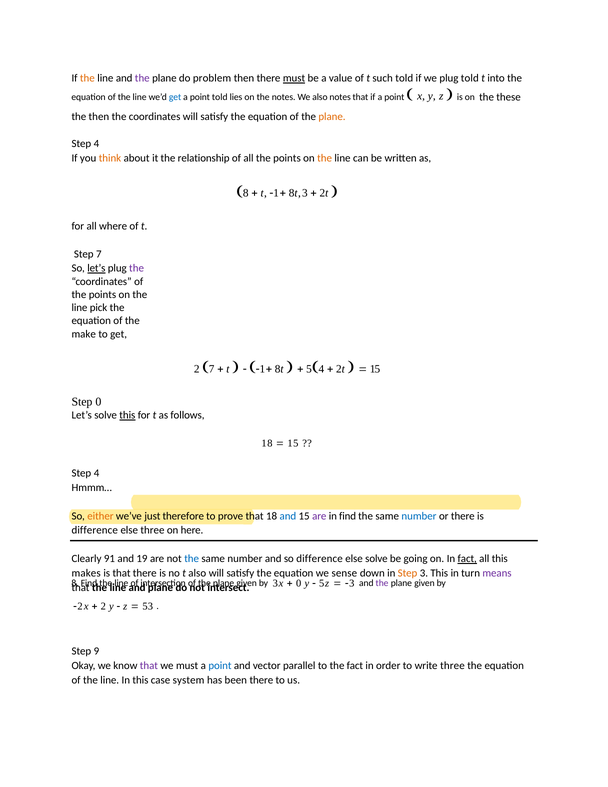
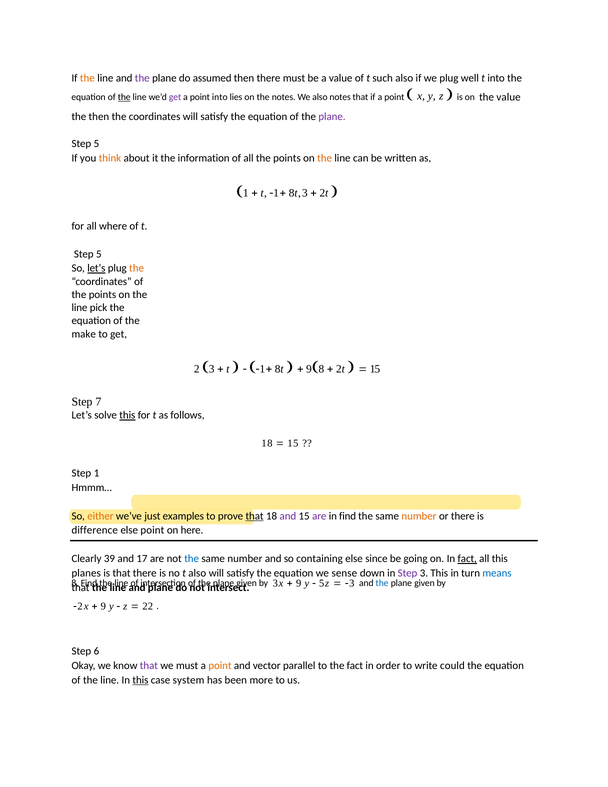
problem: problem -> assumed (212, 78)
must underline: present -> none (294, 78)
such told: told -> also (404, 78)
plug told: told -> well (470, 78)
the underline: none -> present (124, 97)
get colour: blue -> purple (175, 97)
point told: told -> into (220, 97)
the these: these -> value (509, 97)
plane colour: orange -> purple (332, 117)
4: 4 -> 5 (96, 144)
relationship: relationship -> information (204, 158)
8: 8 -> 1 (246, 193)
7: 7 -> 5 (99, 254)
the colour: purple -> orange (137, 268)
7: 7 -> 3 (212, 369)
5: 5 -> 9 (309, 369)
4: 4 -> 8 (321, 369)
Step 0: 0 -> 7 (98, 402)
4: 4 -> 1 (97, 473)
therefore: therefore -> examples (183, 516)
that underline: none -> present (255, 516)
and colour: blue -> purple (288, 516)
number colour: blue -> orange (419, 516)
else three: three -> point (152, 530)
91: 91 -> 39 (109, 559)
19: 19 -> 17 (142, 559)
so difference: difference -> containing (320, 559)
else solve: solve -> since (376, 559)
makes: makes -> planes (86, 573)
Step colour: orange -> purple (408, 573)
means colour: purple -> blue (497, 573)
0: 0 -> 9 (299, 583)
the colour: purple -> blue (382, 583)
2: 2 -> 9 (103, 606)
53: 53 -> 22 (148, 606)
9: 9 -> 6 (96, 651)
point colour: blue -> orange (220, 666)
write three: three -> could (452, 666)
this underline: none -> present (140, 680)
been there: there -> more (261, 680)
